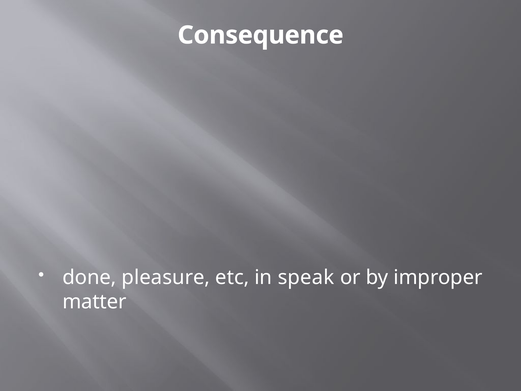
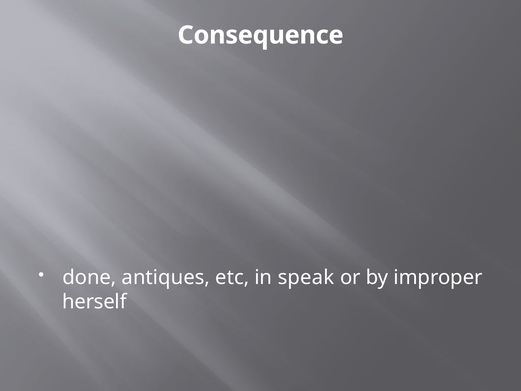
pleasure: pleasure -> antiques (166, 277)
matter: matter -> herself (94, 302)
